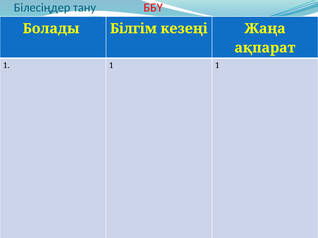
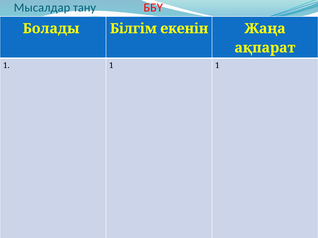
Білесіңдер: Білесіңдер -> Мысалдар (42, 7)
кезеңі: кезеңі -> екенін (184, 29)
